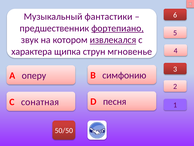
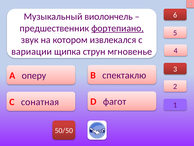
фантастики: фантастики -> виолончель (109, 16)
извлекался underline: present -> none (113, 40)
характера: характера -> вариации (32, 51)
симфонию: симфонию -> спектаклю (124, 75)
песня: песня -> фагот (115, 101)
